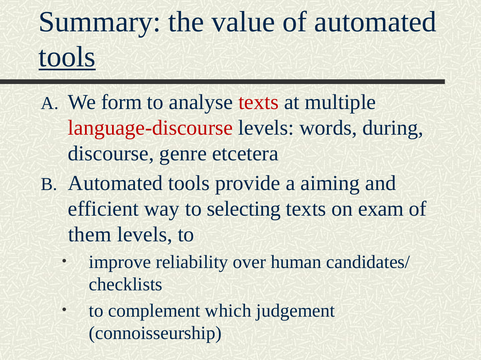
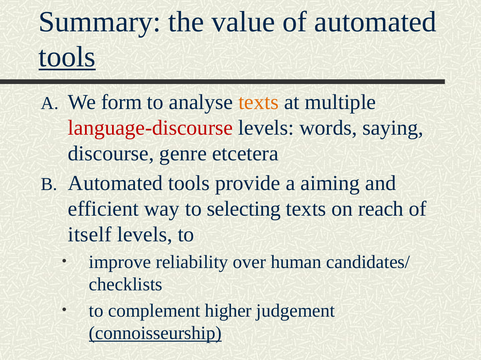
texts colour: red -> orange (259, 102)
during: during -> saying (393, 128)
exam: exam -> reach (381, 209)
them: them -> itself (90, 235)
which: which -> higher (228, 311)
connoisseurship underline: none -> present (155, 334)
